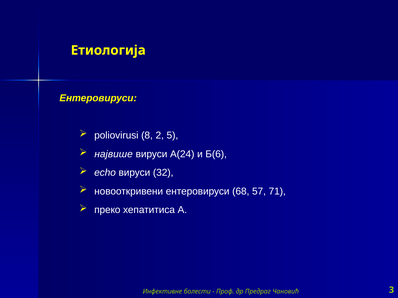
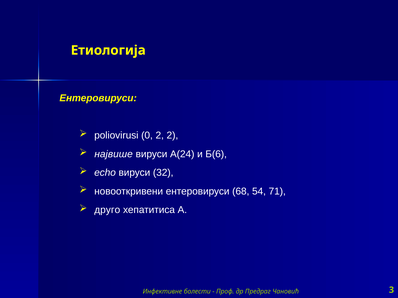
8: 8 -> 0 (147, 136)
2 5: 5 -> 2 (172, 136)
57: 57 -> 54 (259, 192)
преко: преко -> друго (107, 210)
